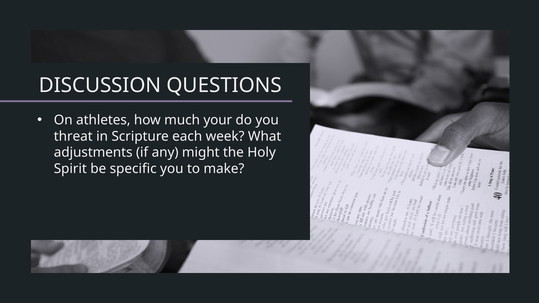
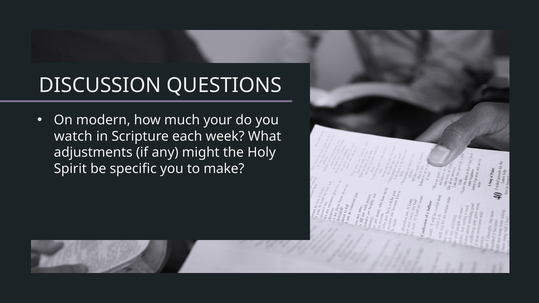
athletes: athletes -> modern (103, 120)
threat: threat -> watch (73, 136)
